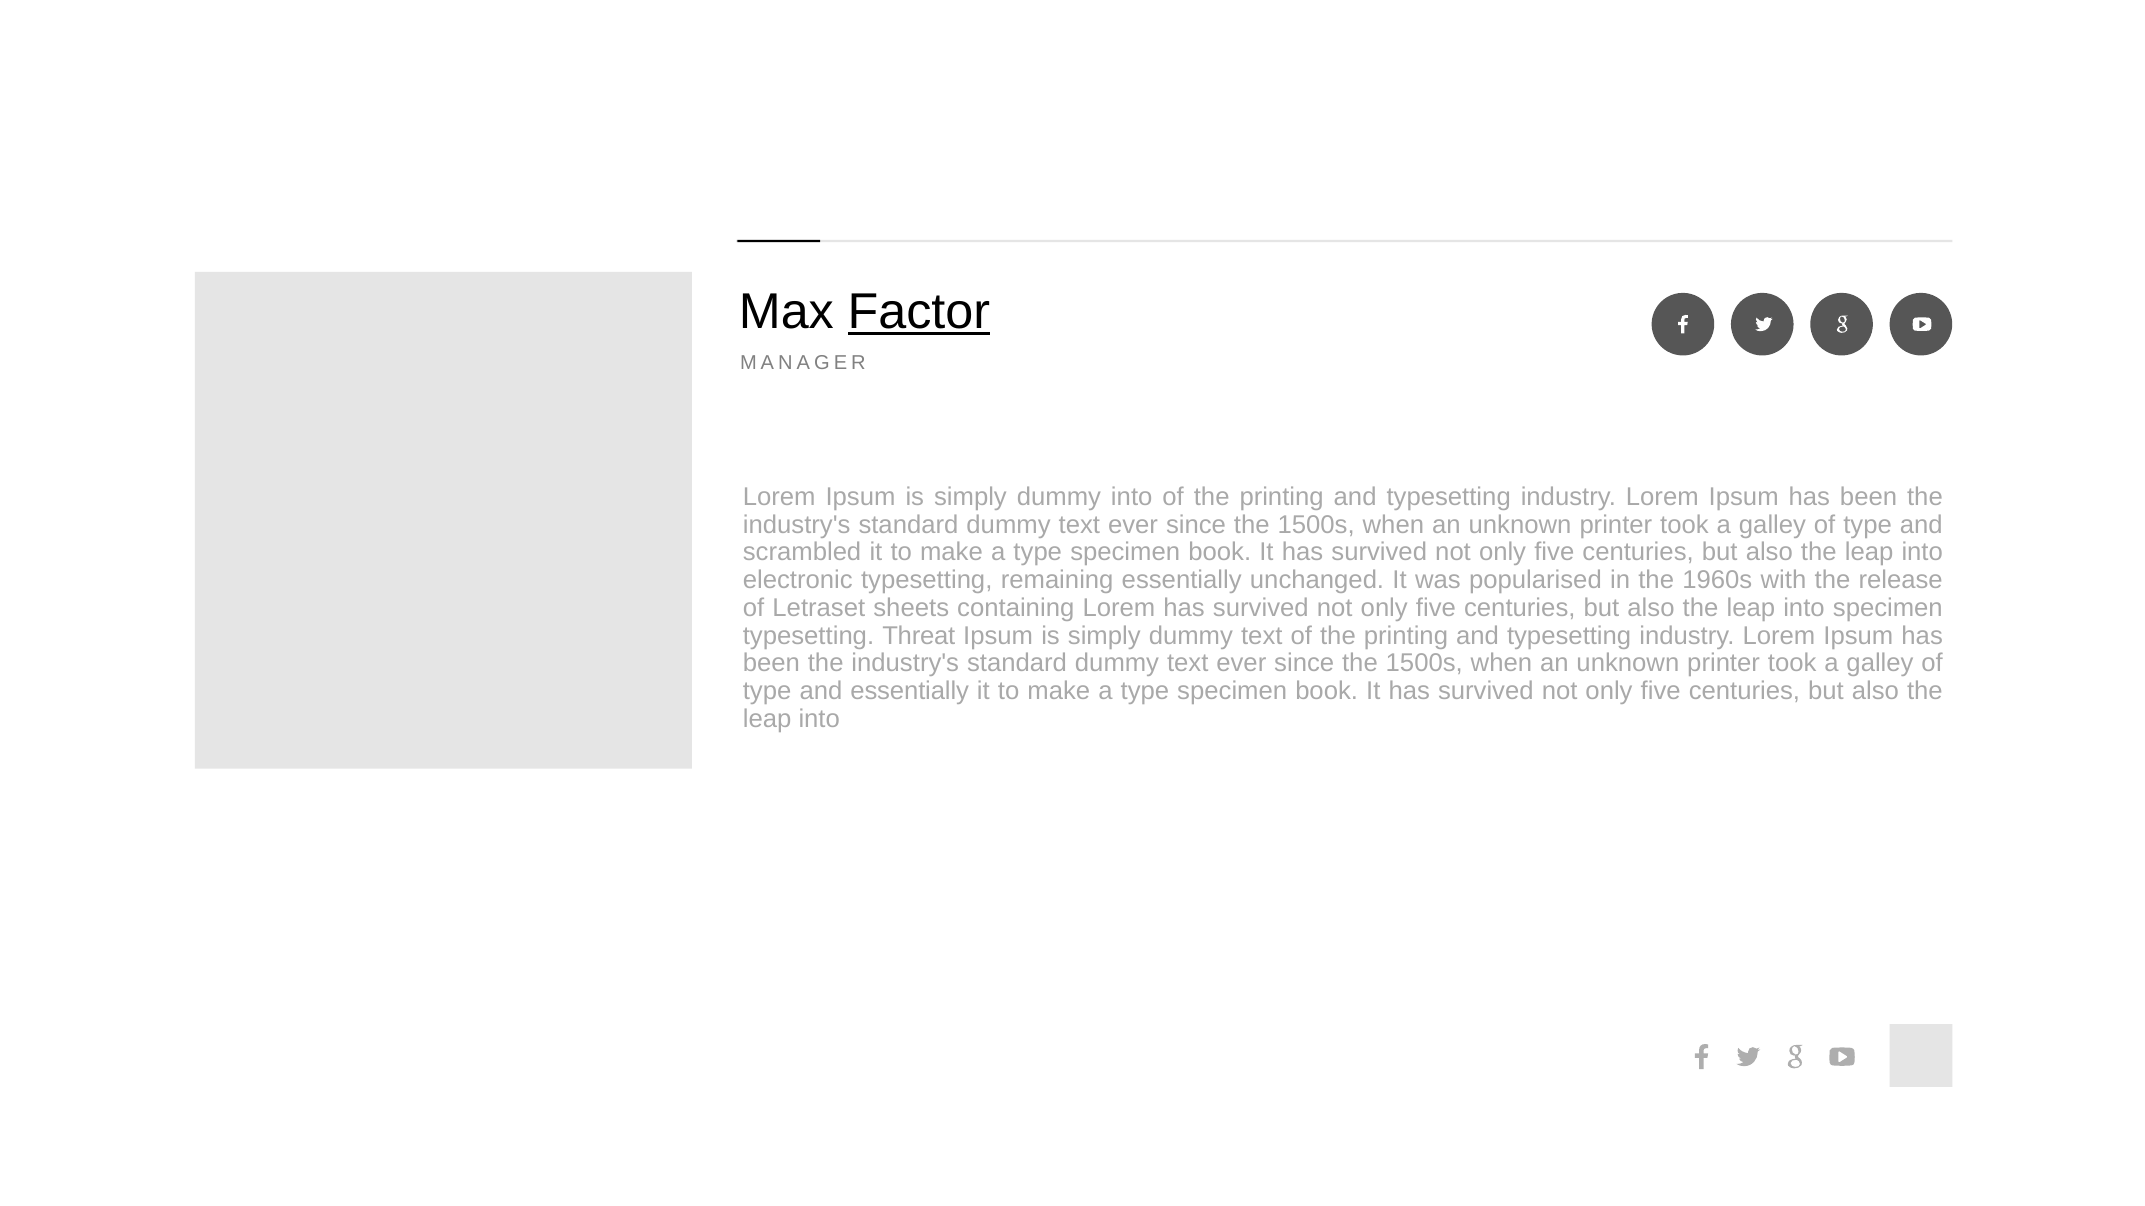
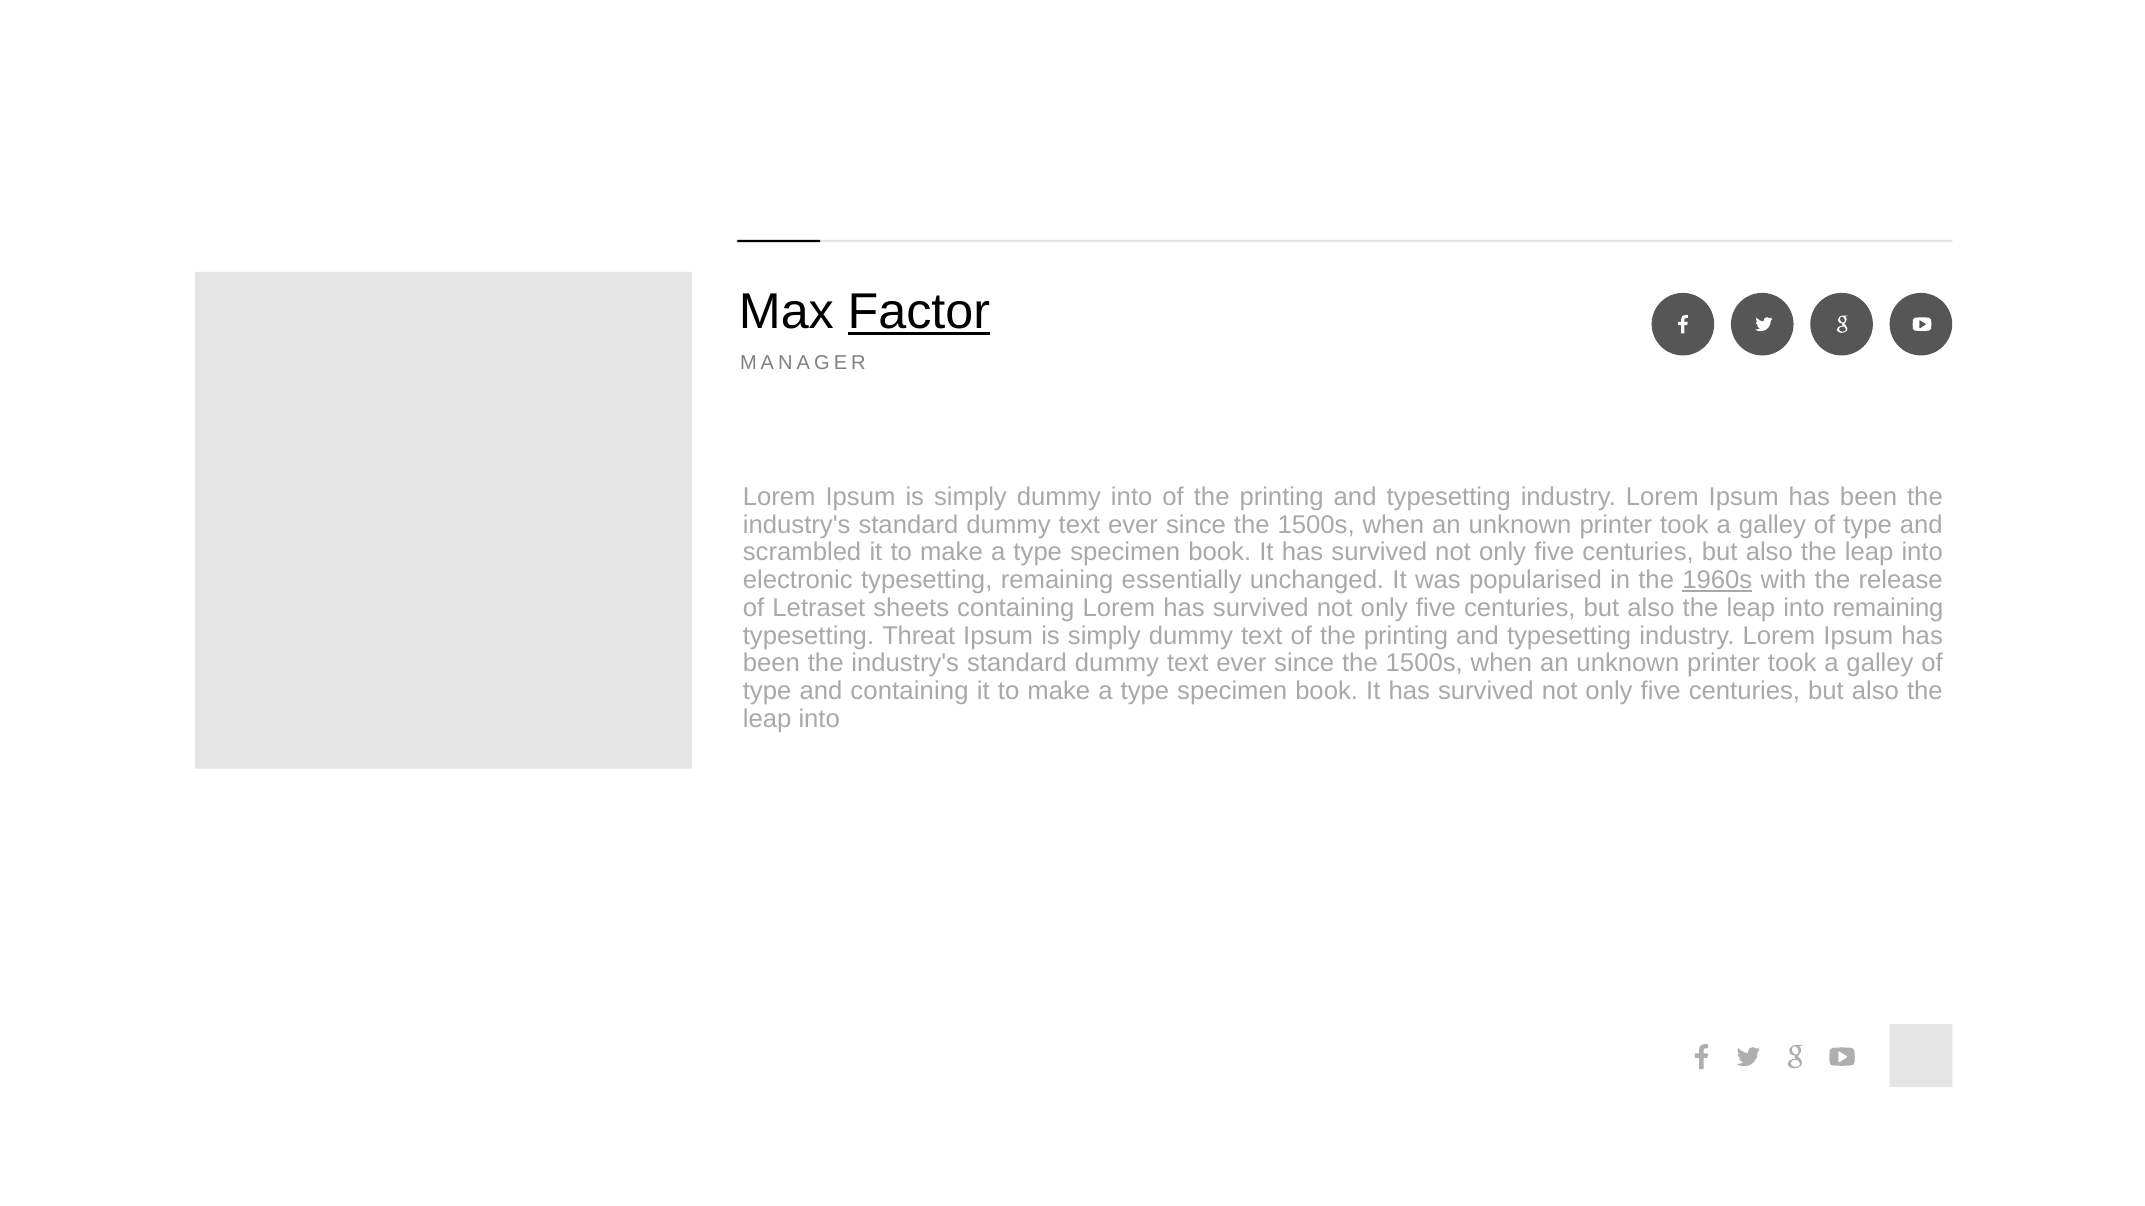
1960s underline: none -> present (1717, 580)
into specimen: specimen -> remaining (1888, 608)
and essentially: essentially -> containing (910, 691)
